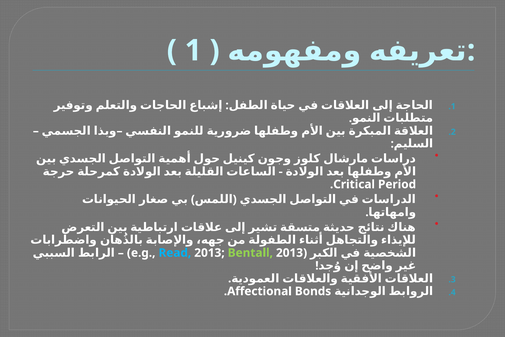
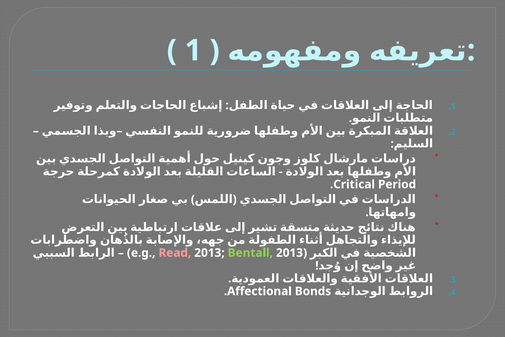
Read colour: light blue -> pink (175, 253)
